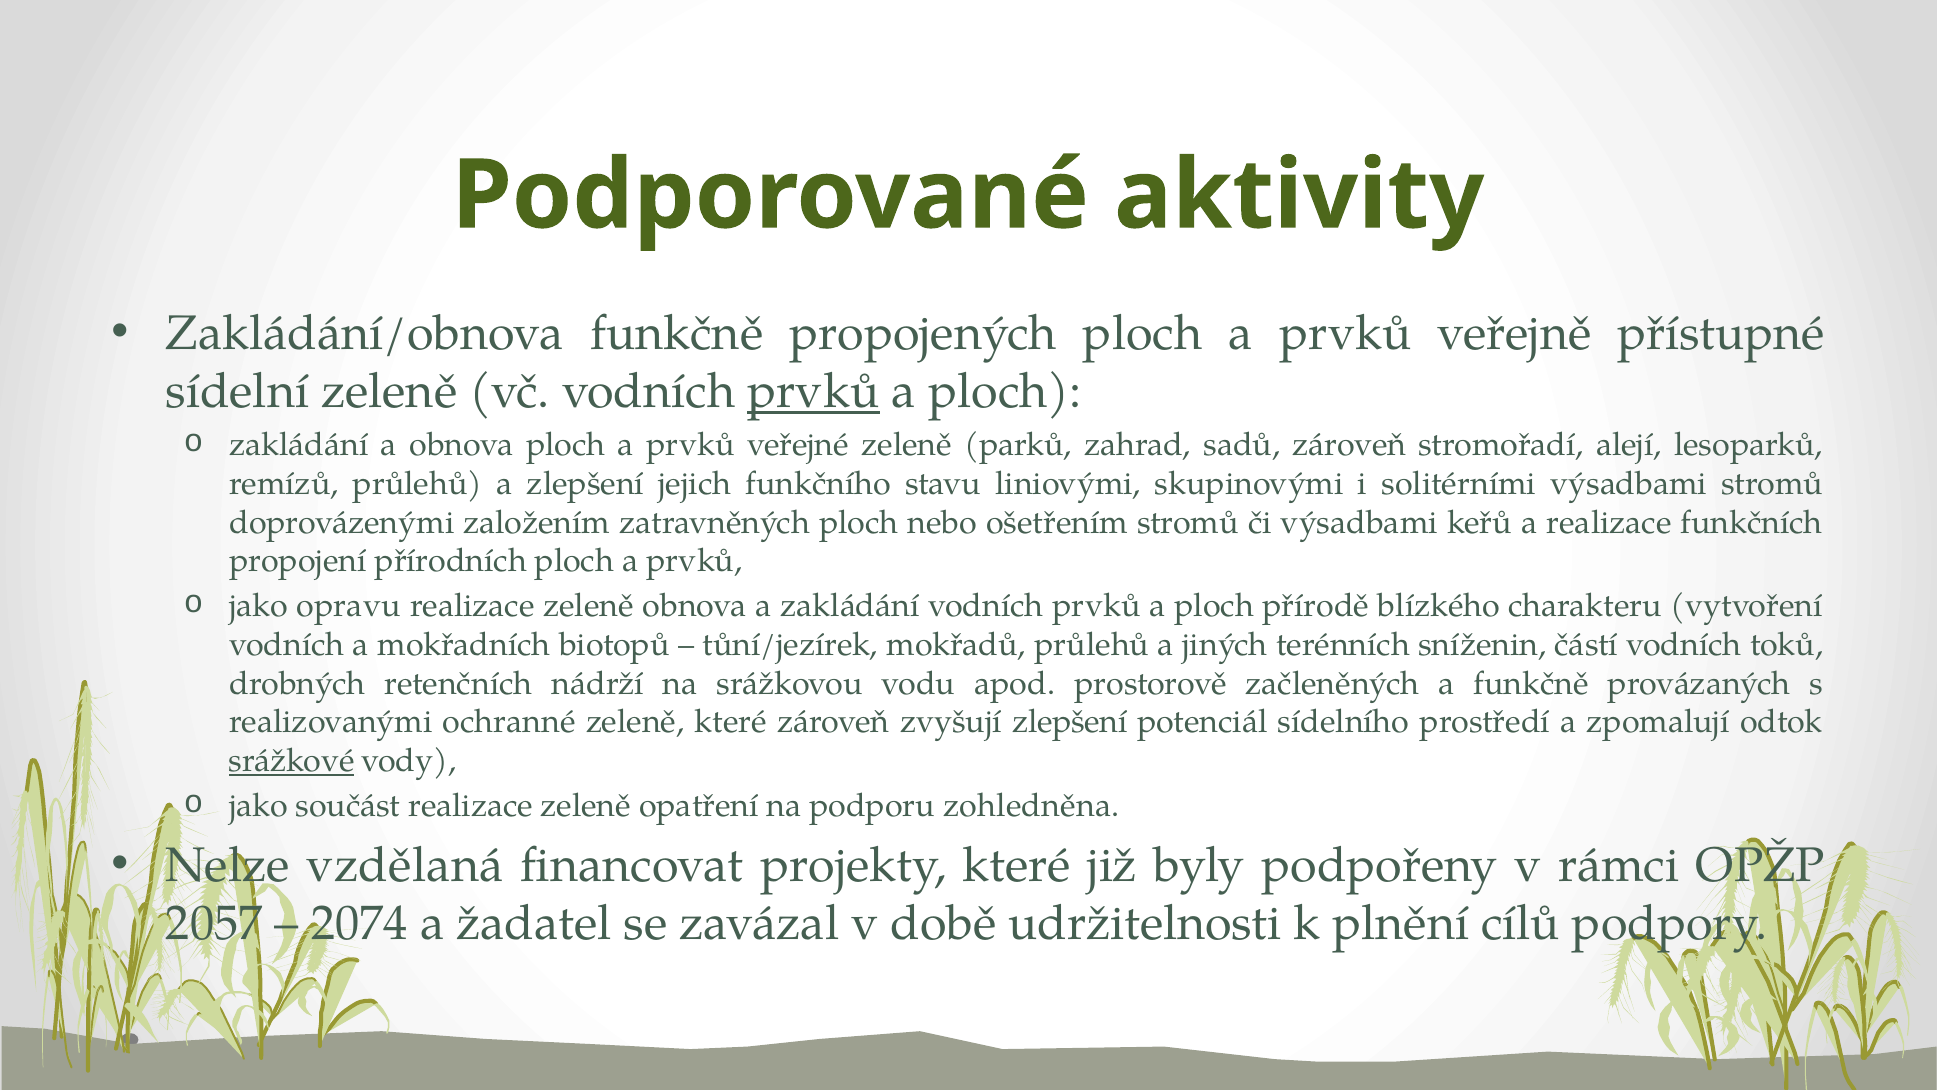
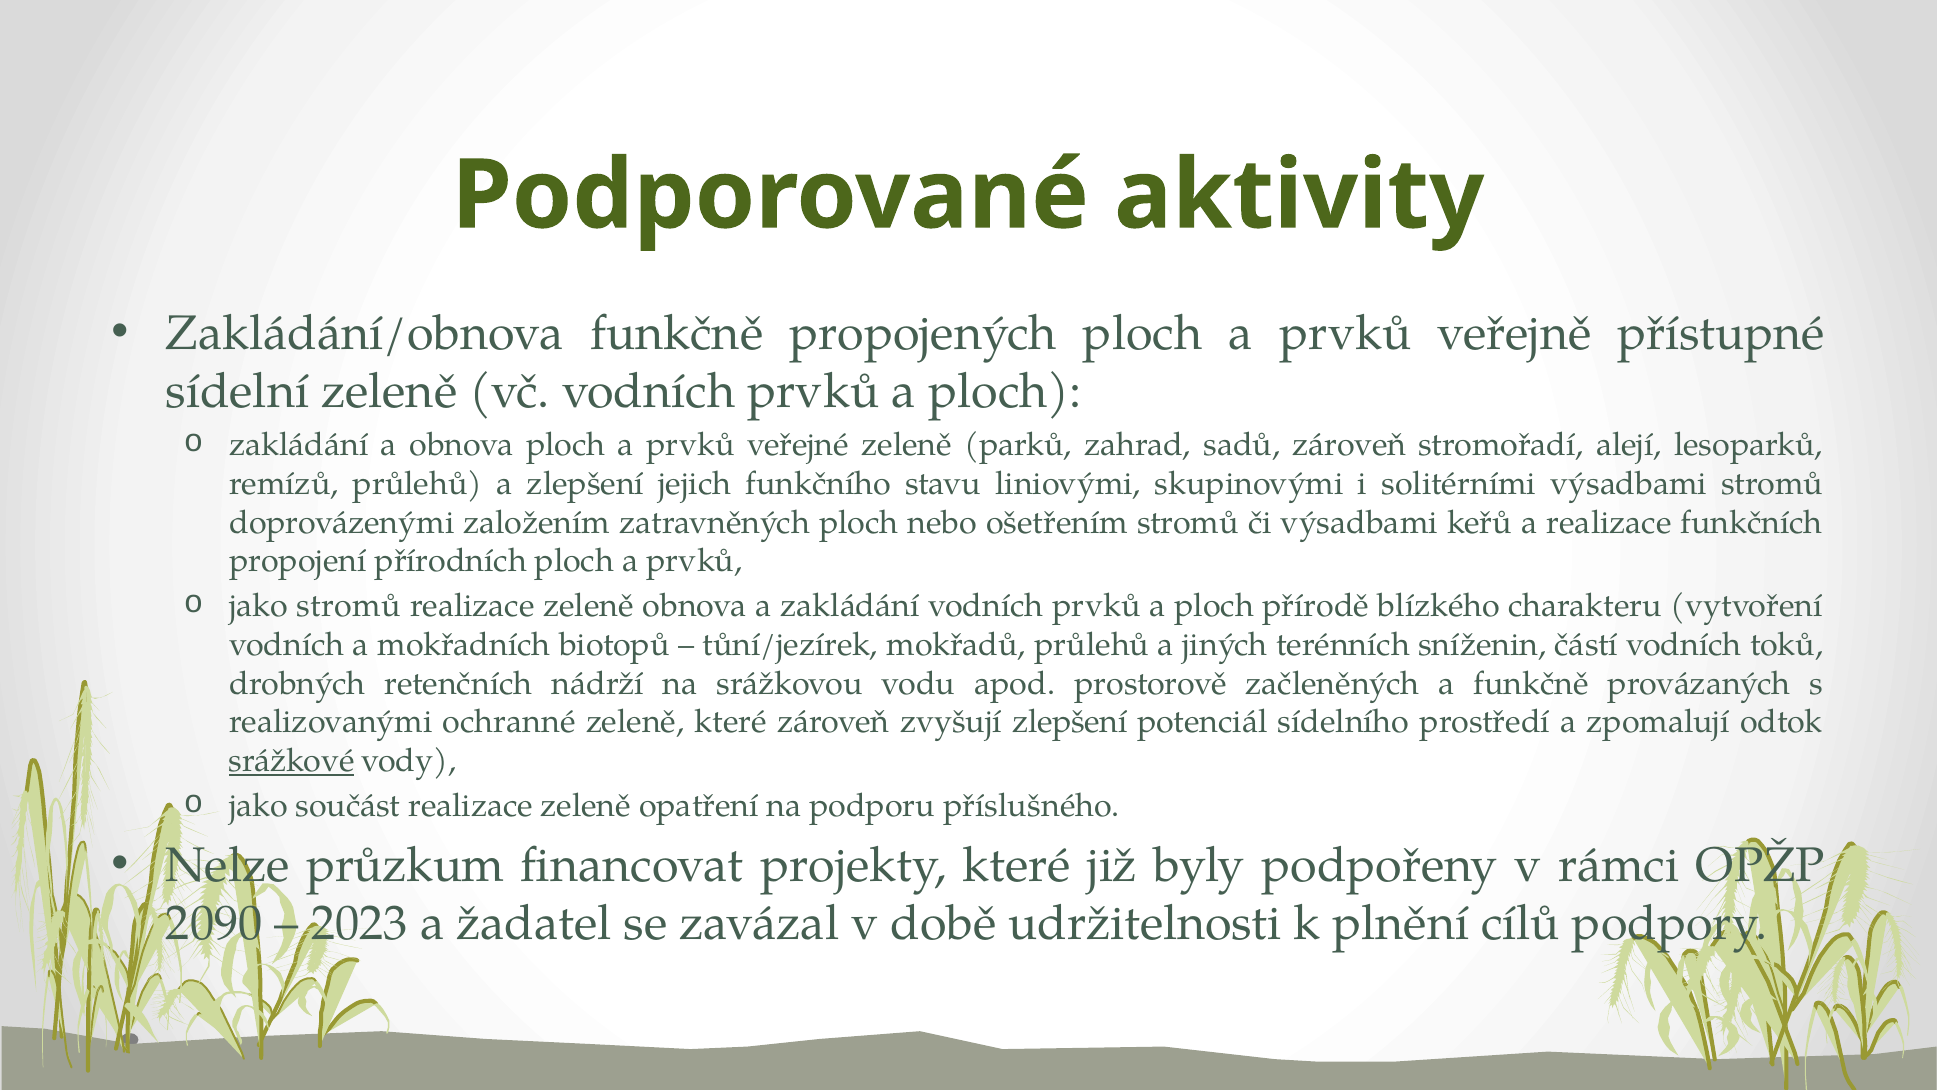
prvků underline: present -> none (813, 391)
jako opravu: opravu -> stromů (349, 606)
zohledněna: zohledněna -> příslušného (1032, 806)
vzdělaná: vzdělaná -> průzkum (406, 865)
2057: 2057 -> 2090 (214, 923)
2074: 2074 -> 2023 (360, 923)
